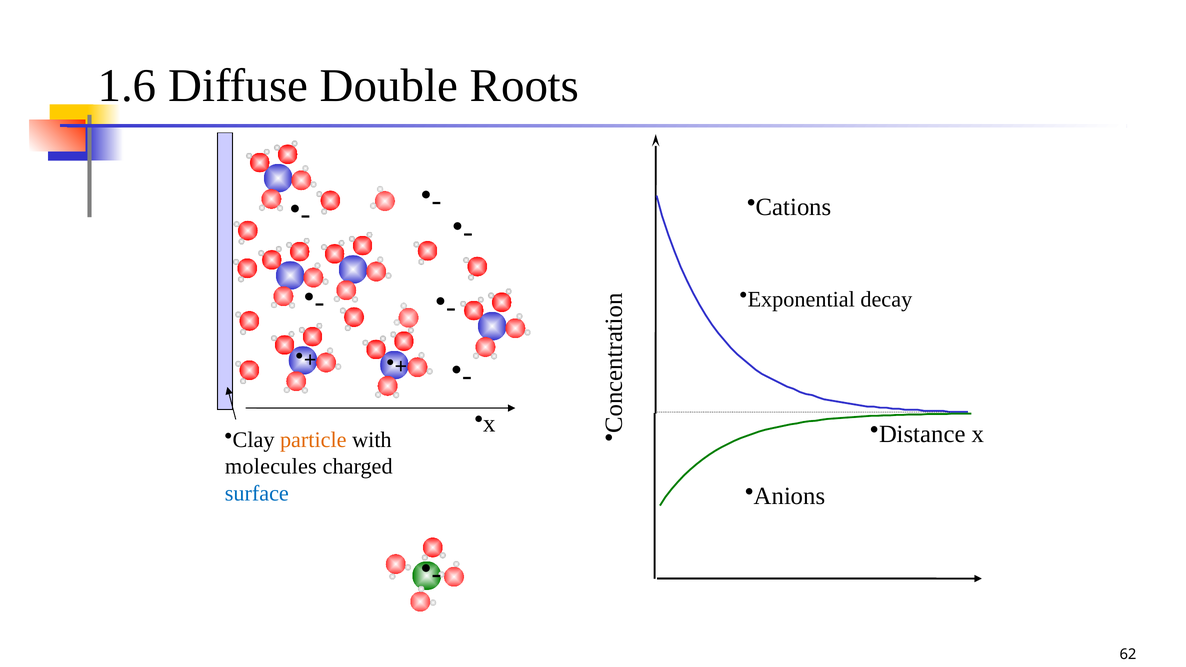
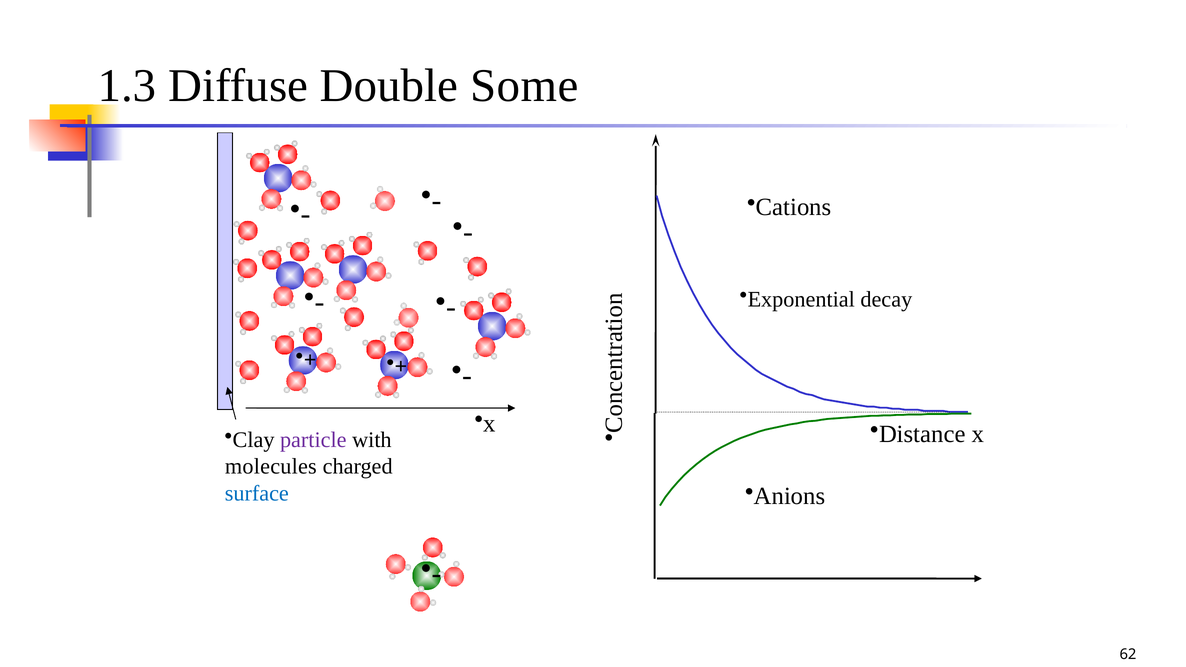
1.6: 1.6 -> 1.3 (127, 86)
Roots: Roots -> Some (524, 86)
particle colour: orange -> purple (313, 440)
